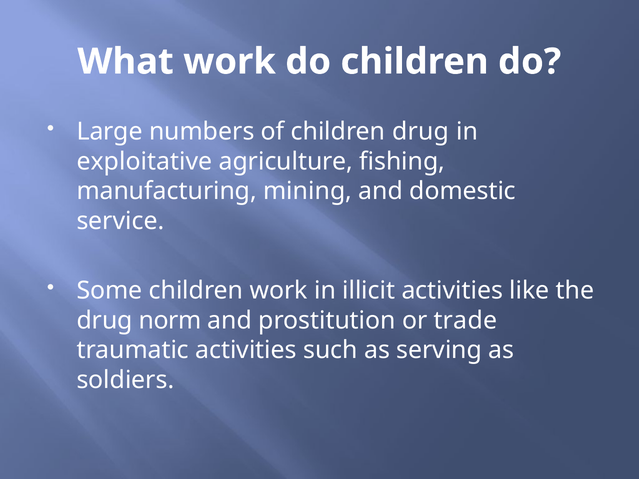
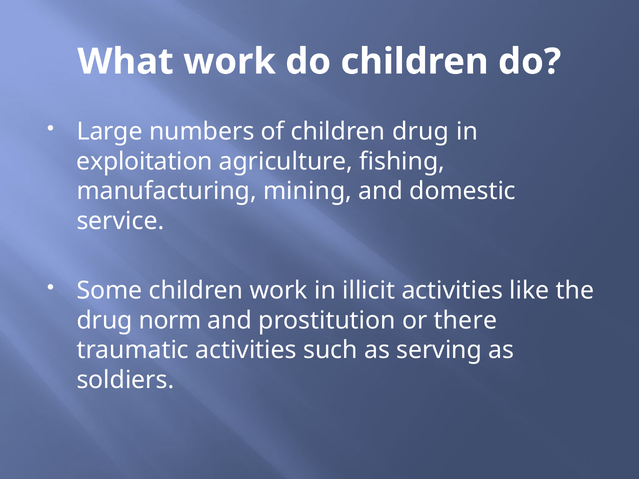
exploitative: exploitative -> exploitation (145, 161)
trade: trade -> there (465, 321)
